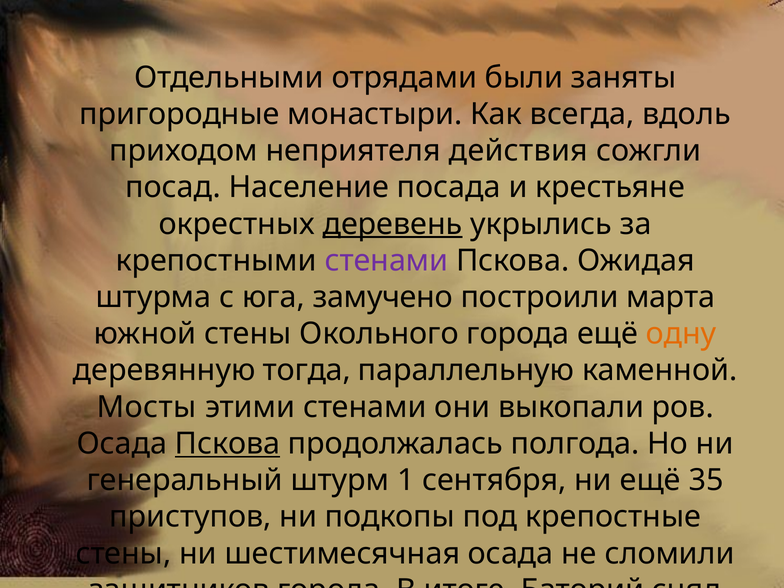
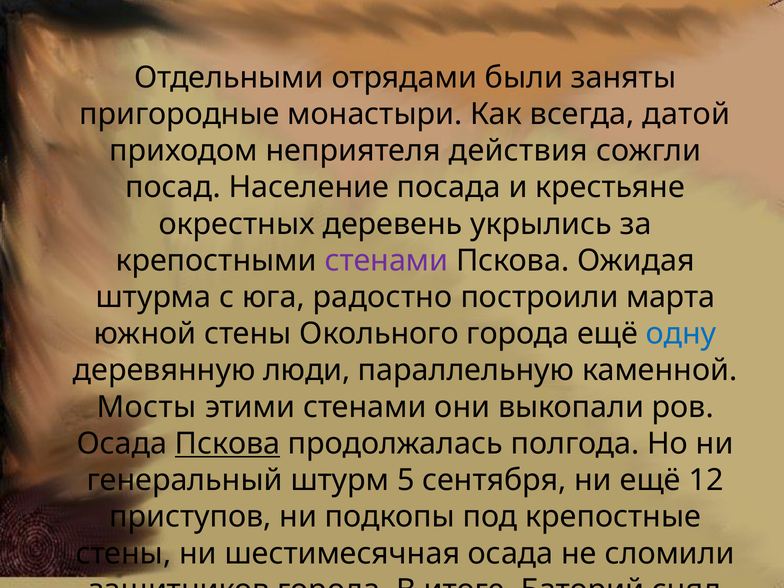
вдоль: вдоль -> датой (686, 114)
деревень underline: present -> none (392, 224)
замучено: замучено -> радостно (383, 297)
одну colour: orange -> blue (681, 334)
тогда: тогда -> люди (307, 370)
1: 1 -> 5 (406, 480)
35: 35 -> 12 (706, 480)
